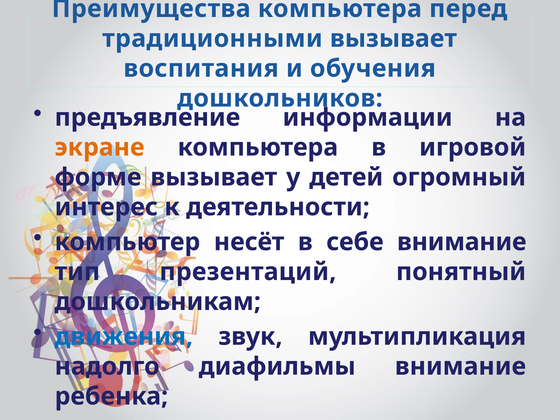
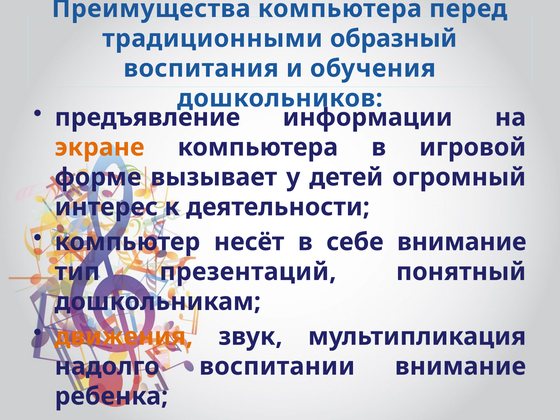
традиционными вызывает: вызывает -> образный (394, 39)
движения colour: blue -> orange (124, 337)
диафильмы: диафильмы -> воспитании (277, 366)
